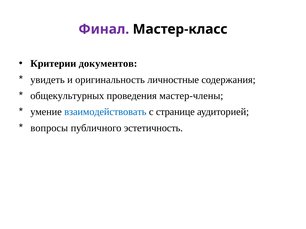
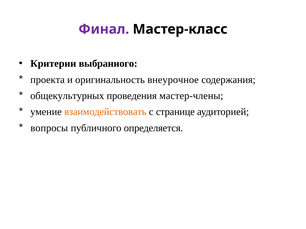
документов: документов -> выбранного (108, 64)
увидеть: увидеть -> проекта (48, 80)
личностные: личностные -> внеурочное (173, 80)
взаимодействовать colour: blue -> orange (105, 112)
эстетичность: эстетичность -> определяется (153, 128)
